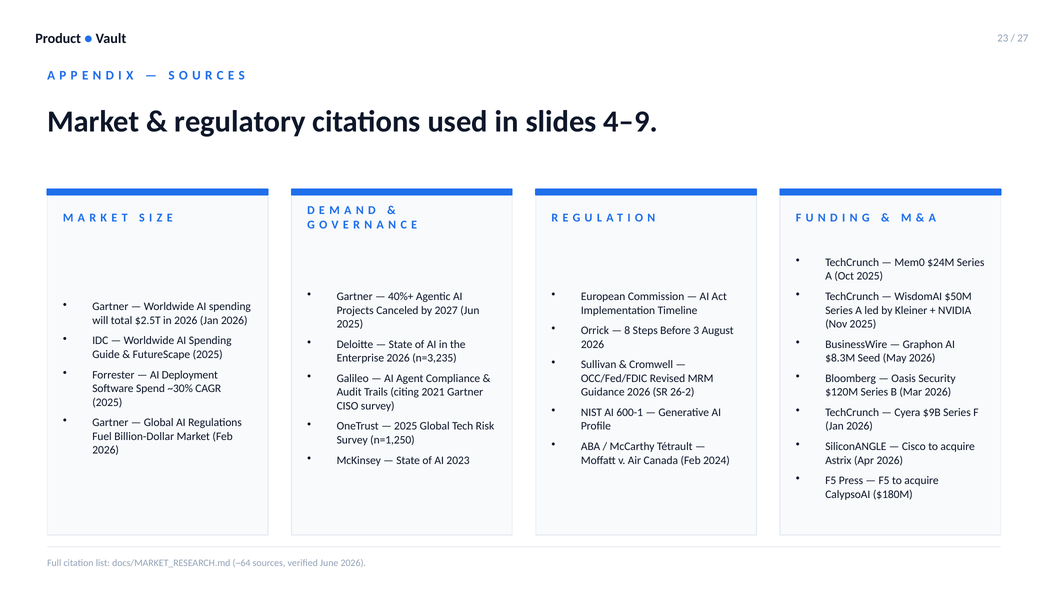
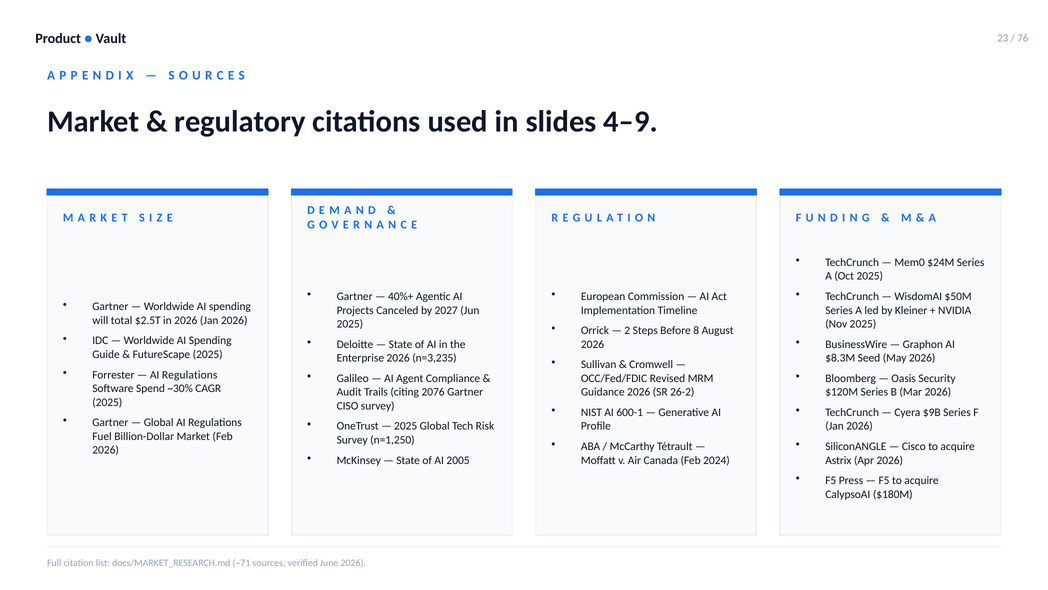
27: 27 -> 76 (1023, 38)
8: 8 -> 2 (627, 330)
3: 3 -> 8 (696, 330)
Deployment: Deployment -> Regulations (190, 374)
2021: 2021 -> 2076 (433, 392)
2023: 2023 -> 2005 (458, 460)
~64: ~64 -> ~71 (241, 563)
